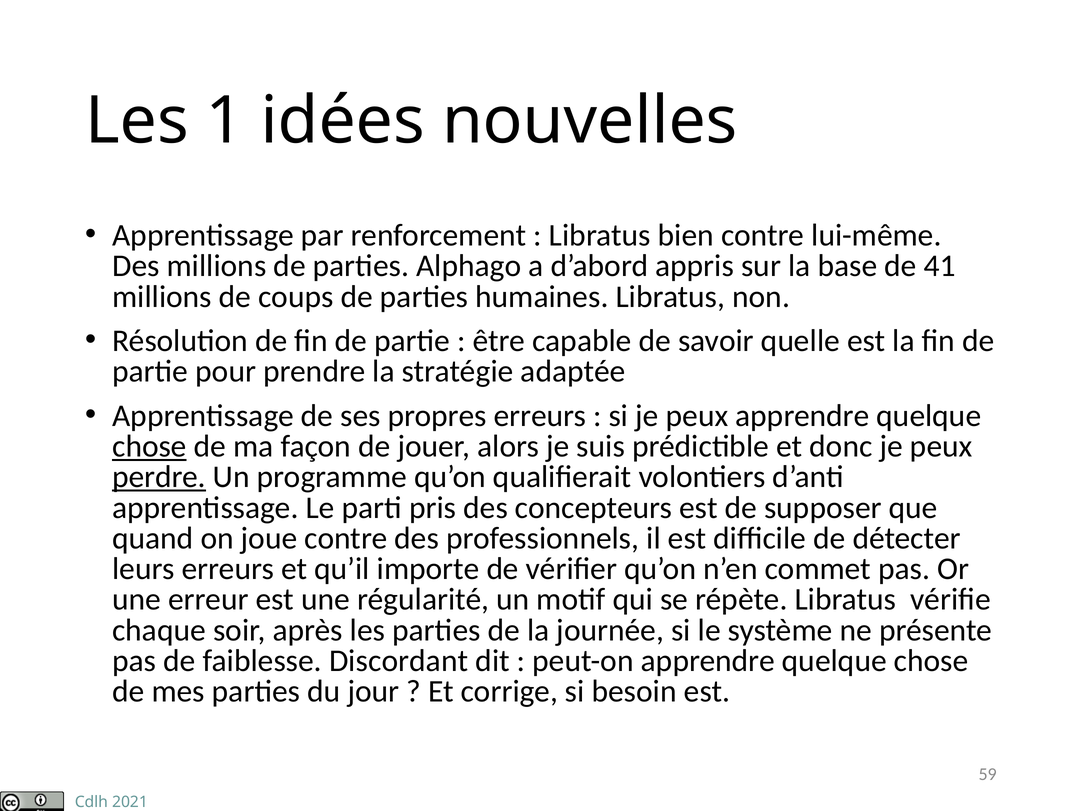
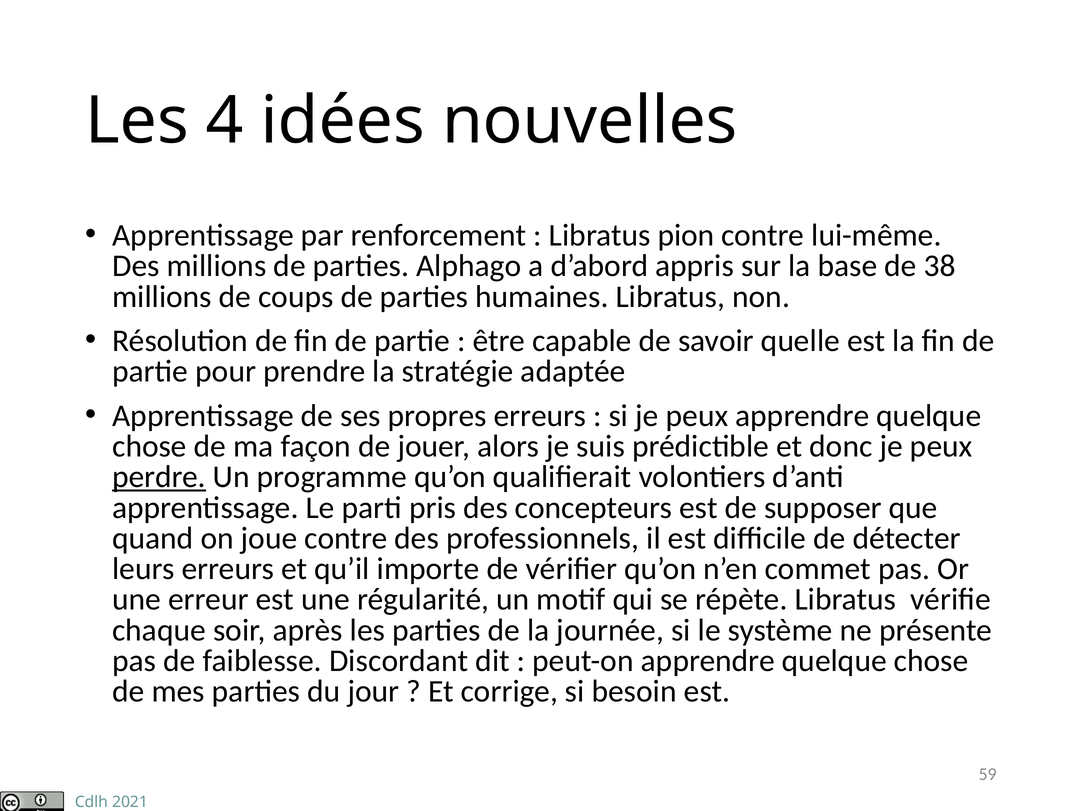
1: 1 -> 4 (225, 121)
bien: bien -> pion (686, 236)
41: 41 -> 38 (940, 266)
chose underline: present -> none (149, 447)
